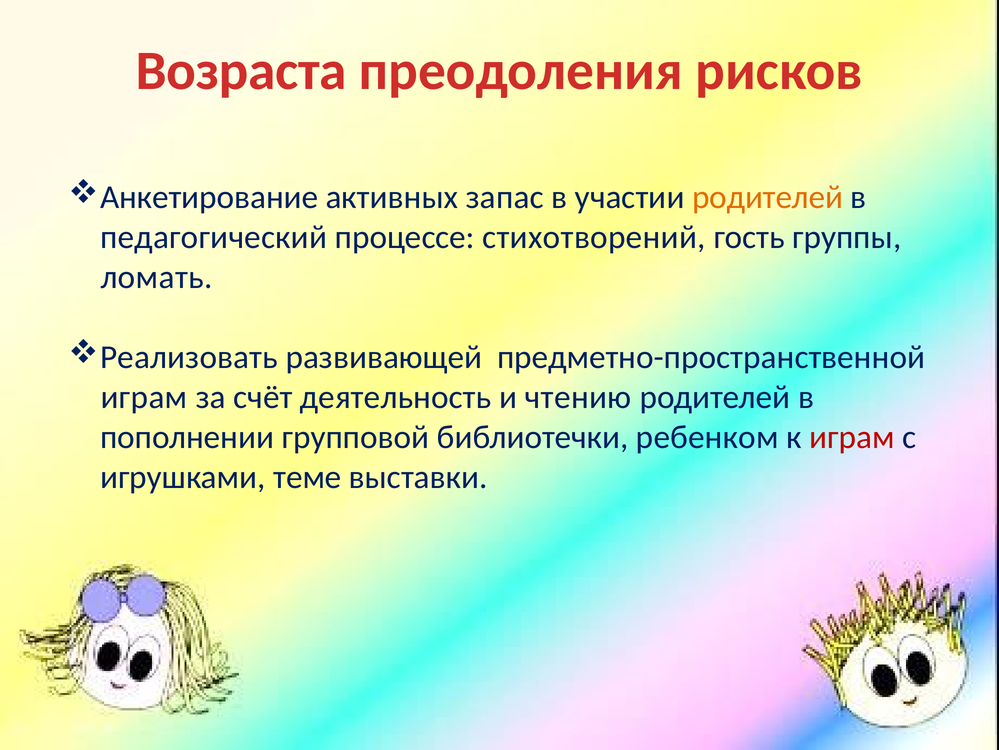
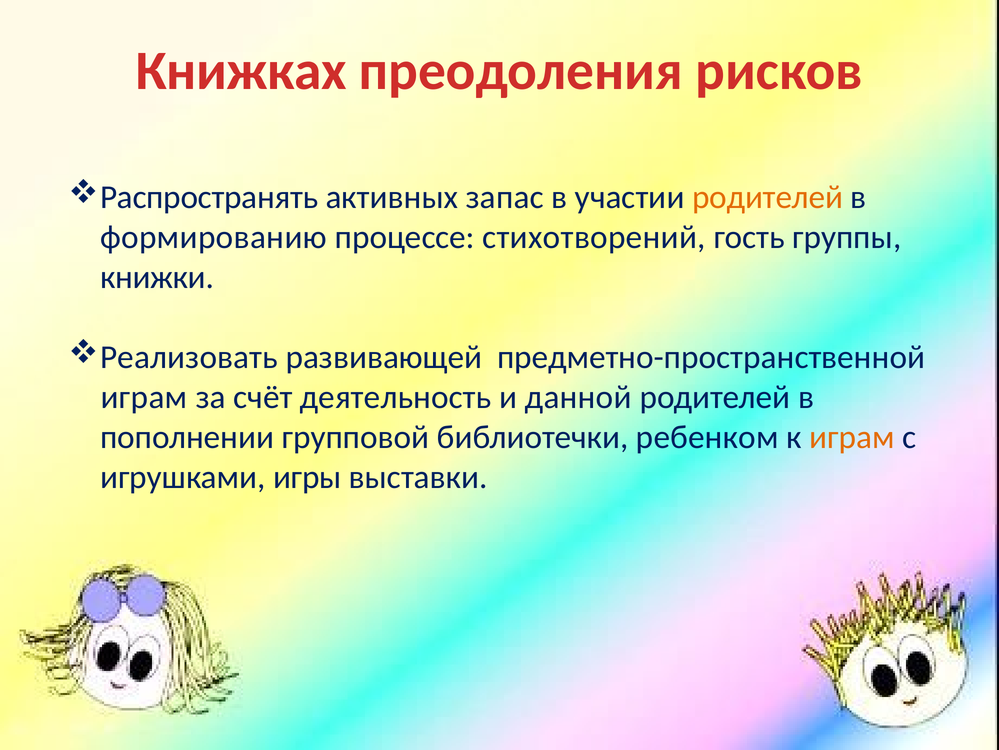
Возраста: Возраста -> Книжках (241, 71)
Анкетирование: Анкетирование -> Распространять (209, 197)
педагогический: педагогический -> формированию (214, 237)
ломать: ломать -> книжки (157, 277)
чтению: чтению -> данной (578, 397)
играм colour: red -> orange (852, 437)
теме: теме -> игры (307, 477)
